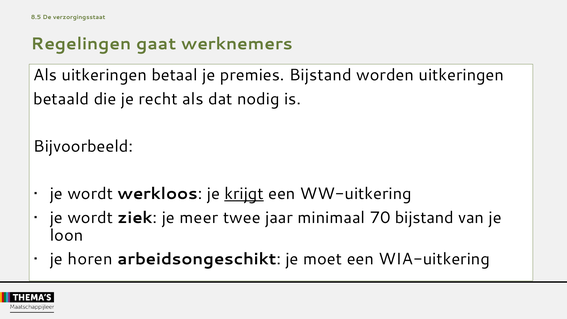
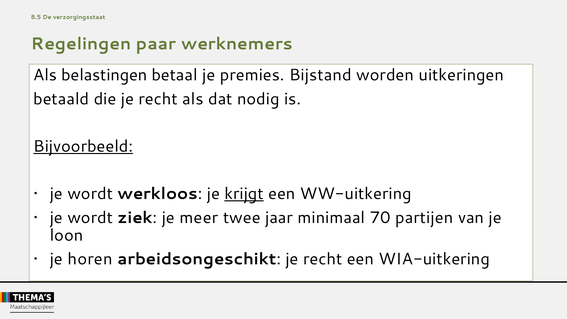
gaat: gaat -> paar (156, 44)
Als uitkeringen: uitkeringen -> belastingen (104, 75)
Bijvoorbeeld underline: none -> present (83, 146)
70 bijstand: bijstand -> partijen (424, 218)
arbeidsongeschikt je moet: moet -> recht (323, 259)
